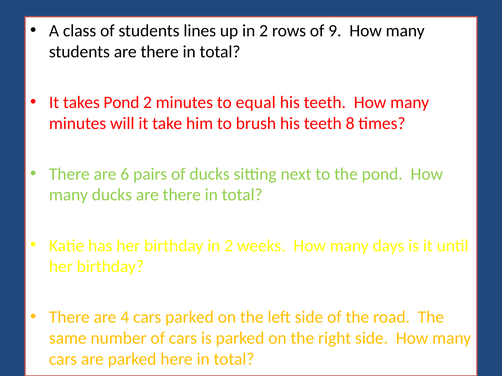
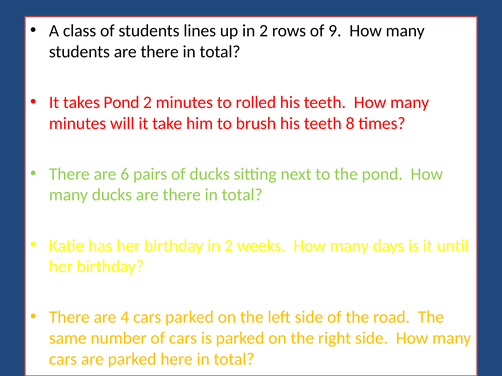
equal: equal -> rolled (256, 103)
